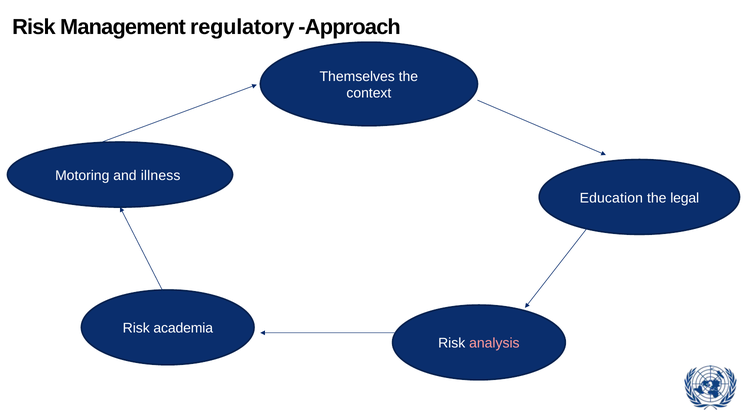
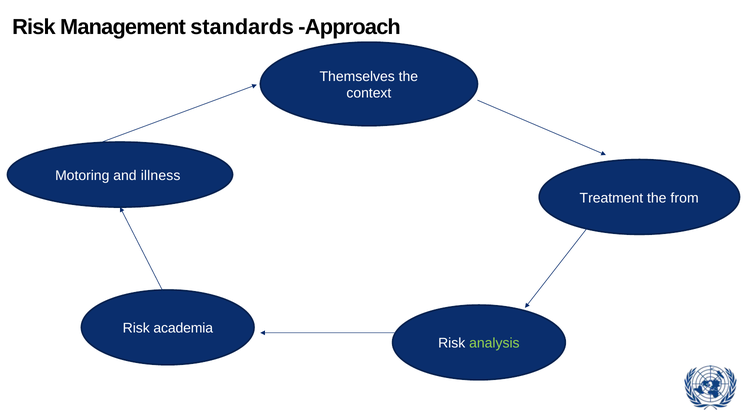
regulatory: regulatory -> standards (242, 27)
Education: Education -> Treatment (611, 198)
legal: legal -> from (685, 198)
analysis colour: pink -> light green (494, 344)
